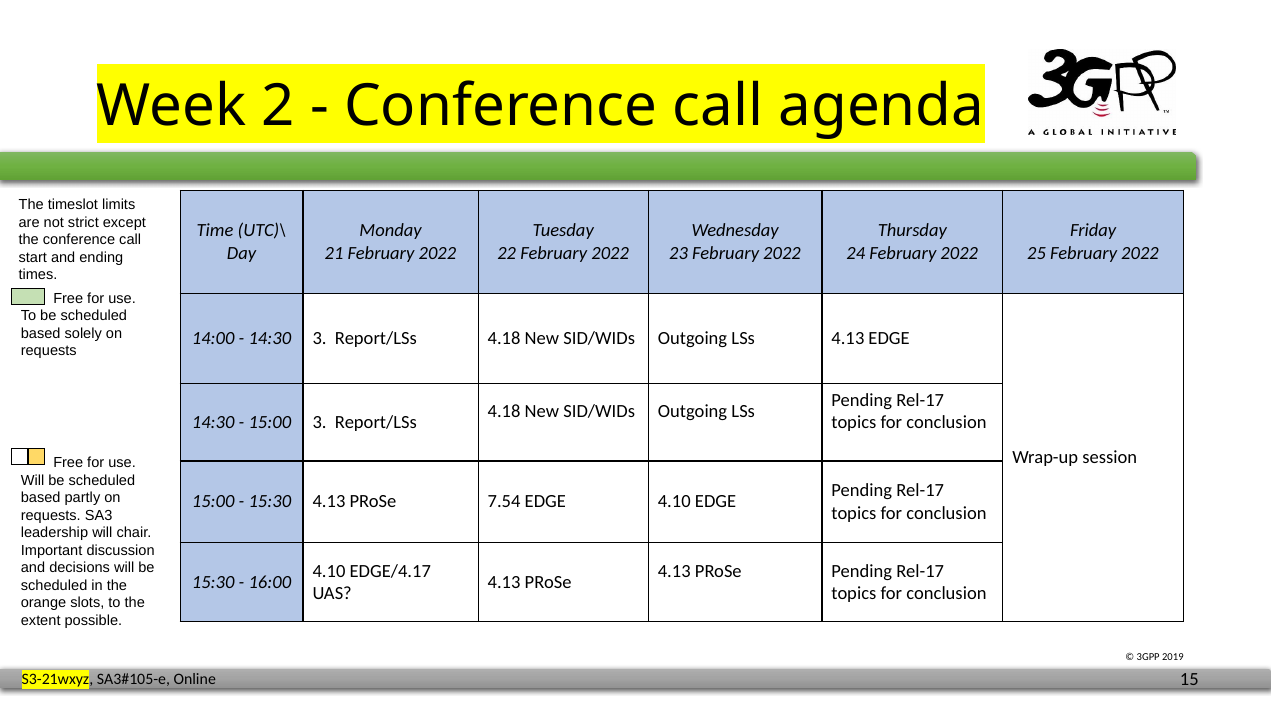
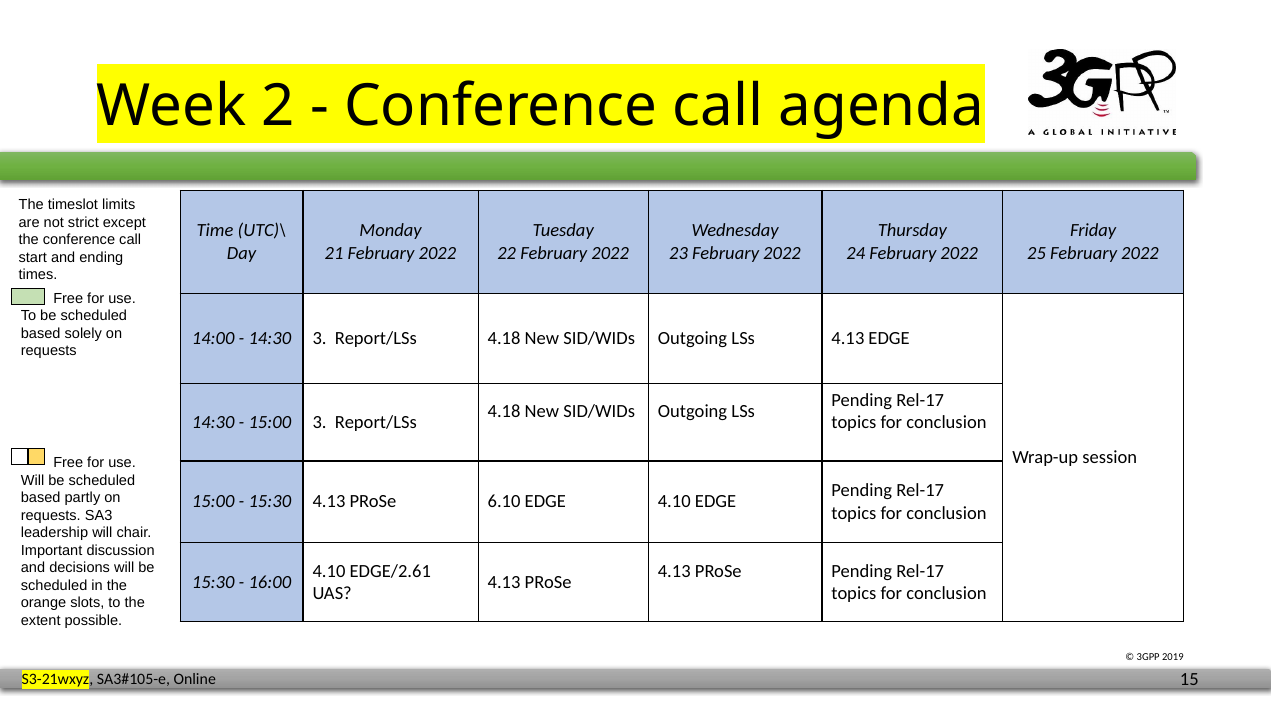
7.54: 7.54 -> 6.10 (504, 502)
EDGE/4.17: EDGE/4.17 -> EDGE/2.61 (390, 571)
